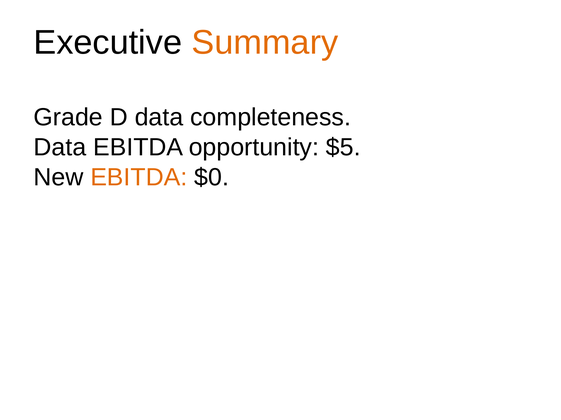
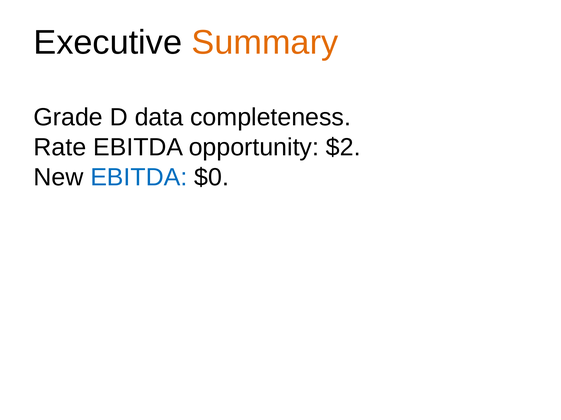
Data: Data -> Rate (60, 148)
$5: $5 -> $2 (343, 148)
EBITDA colour: orange -> blue (139, 177)
